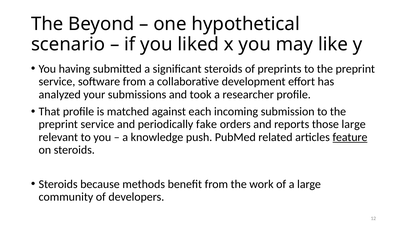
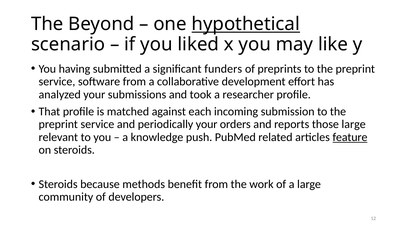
hypothetical underline: none -> present (246, 24)
significant steroids: steroids -> funders (223, 69)
periodically fake: fake -> your (207, 124)
